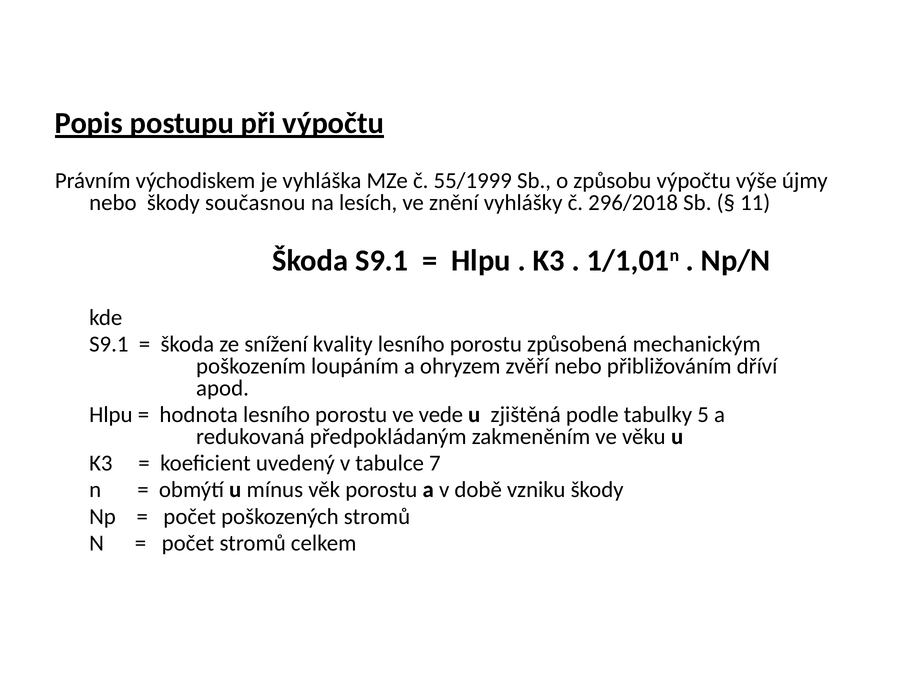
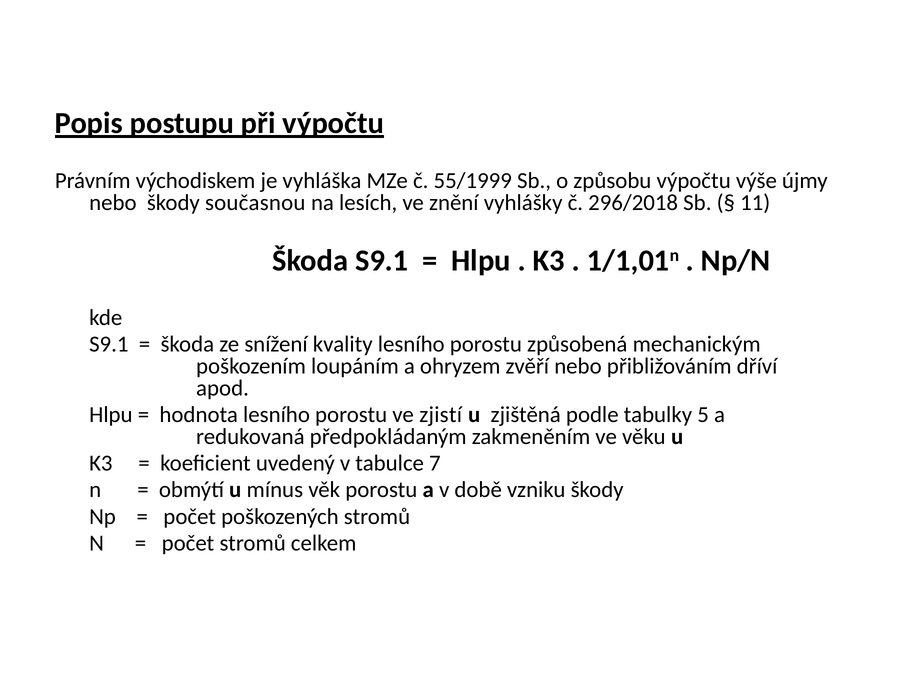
vede: vede -> zjistí (441, 414)
